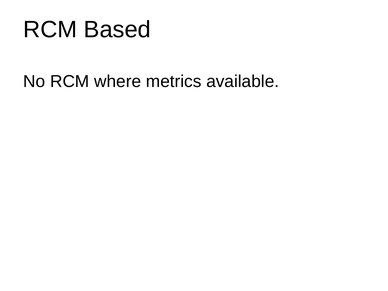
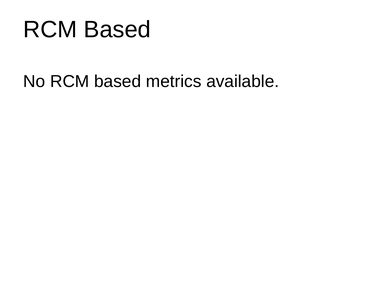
No RCM where: where -> based (118, 81)
